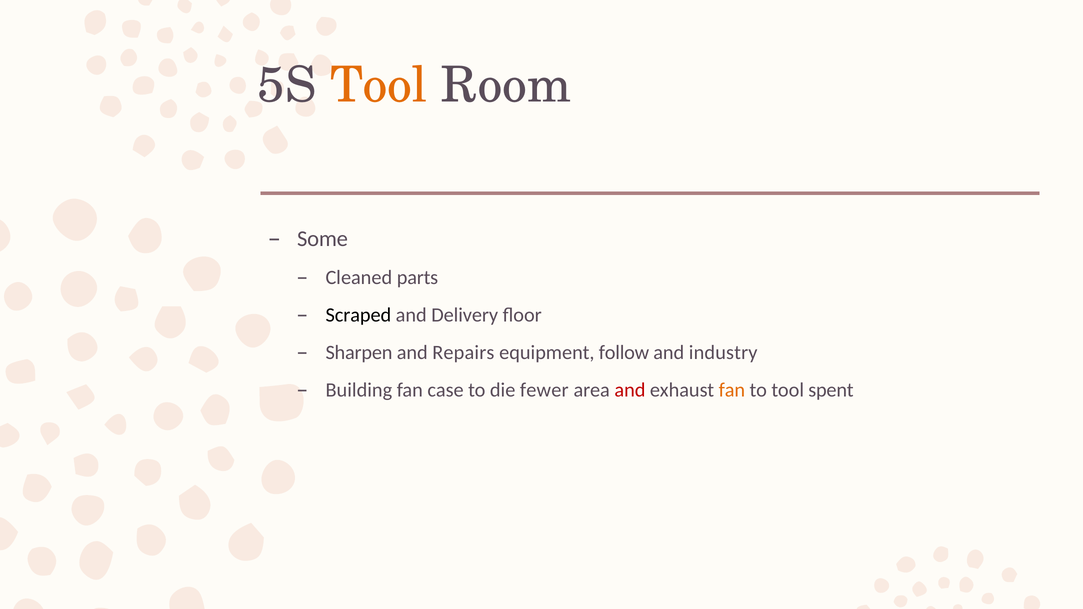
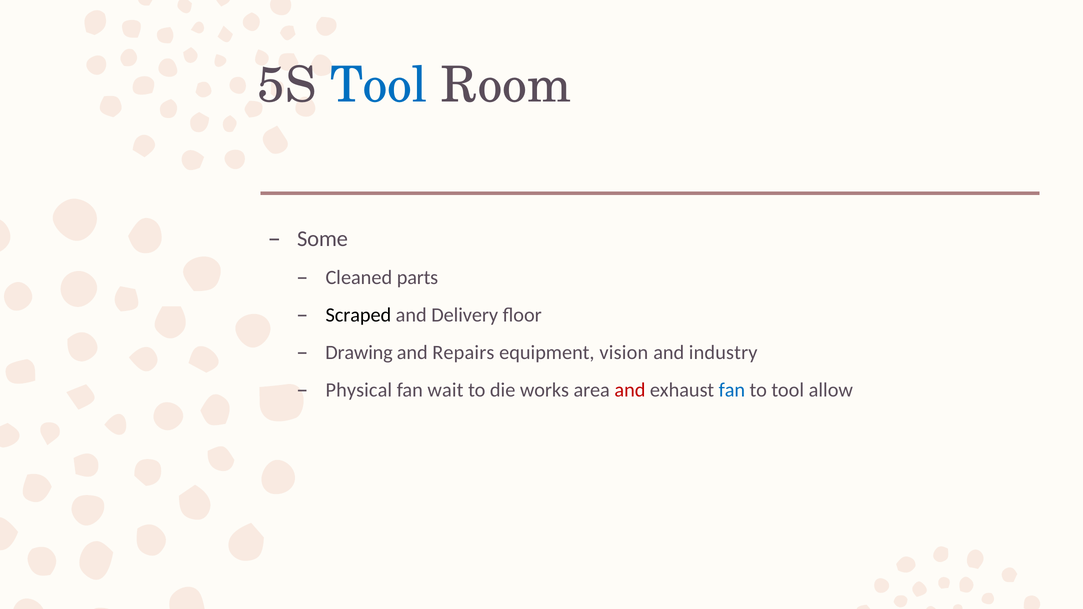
Tool colour: orange -> blue (379, 85)
Sharpen: Sharpen -> Drawing (359, 352)
follow: follow -> vision (624, 352)
Building: Building -> Physical (359, 390)
case: case -> wait (445, 390)
fewer: fewer -> works (544, 390)
fan colour: orange -> blue (732, 390)
spent: spent -> allow (831, 390)
